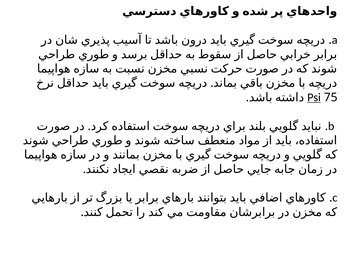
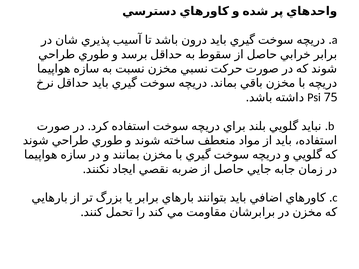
Psi underline: present -> none (314, 97)
